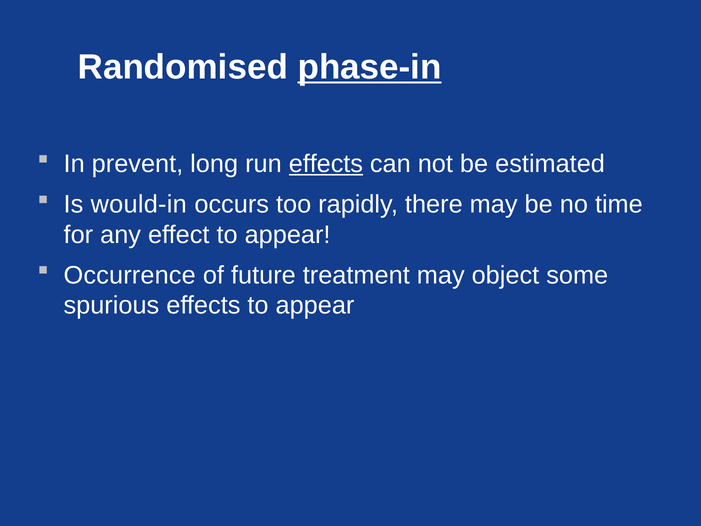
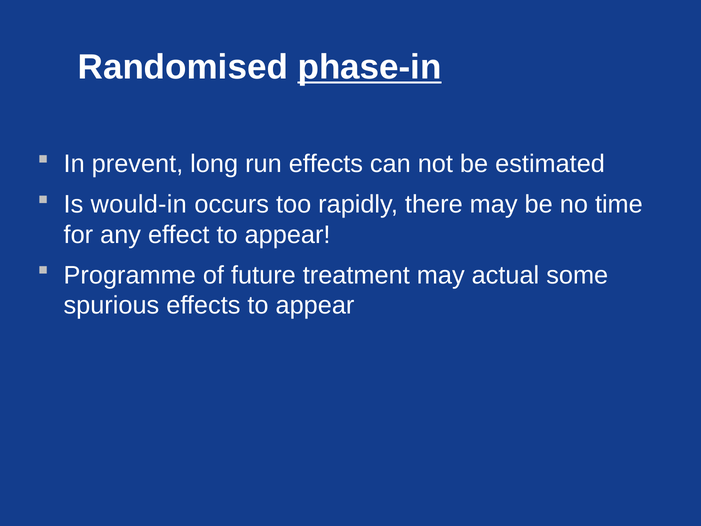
effects underline: present -> none (326, 164)
Occurrence: Occurrence -> Programme (130, 275)
object: object -> actual (505, 275)
